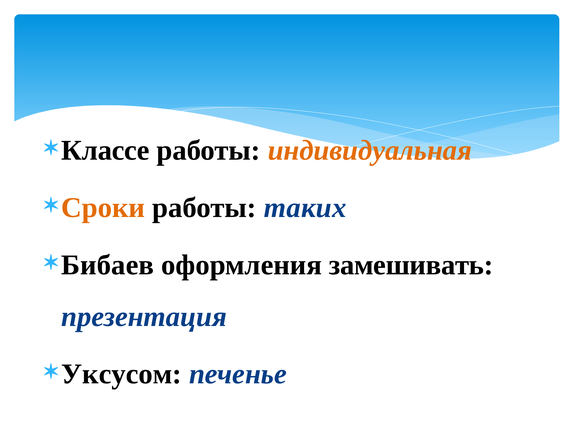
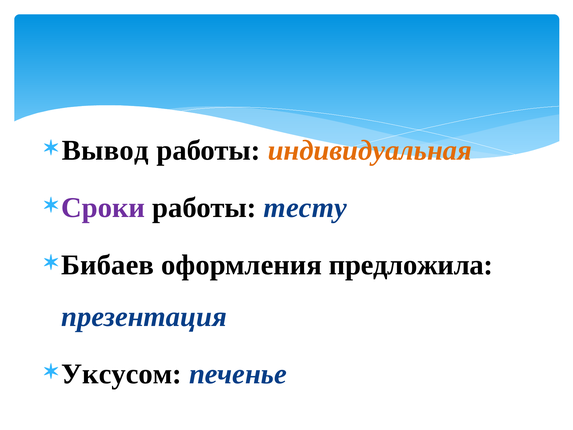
Классе: Классе -> Вывод (105, 150)
Сроки colour: orange -> purple (103, 208)
таких: таких -> тесту (305, 208)
замешивать: замешивать -> предложила (411, 265)
